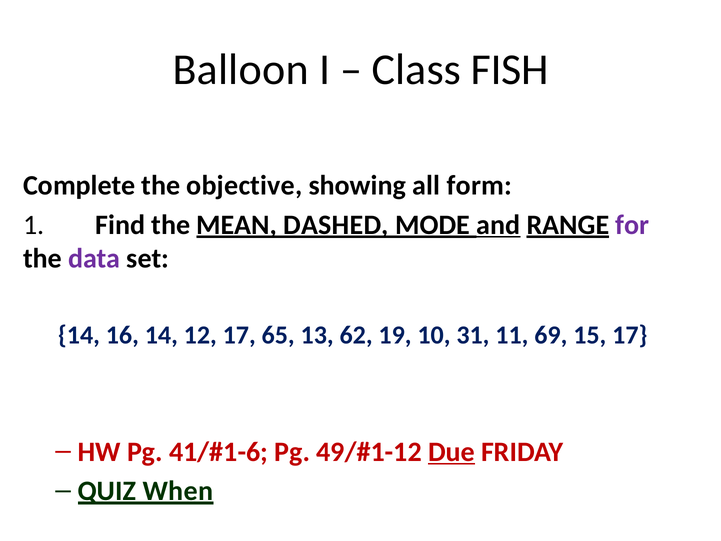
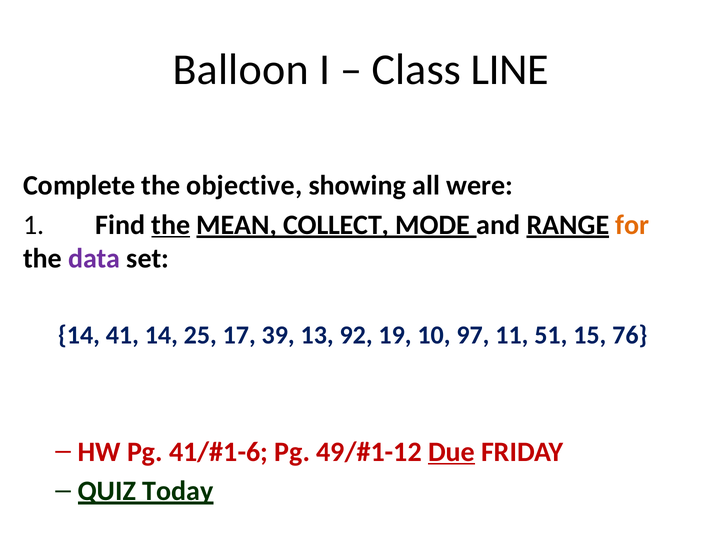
FISH: FISH -> LINE (510, 70)
form: form -> were (480, 185)
the underline: none -> present (171, 225)
DASHED: DASHED -> COLLECT (336, 225)
and underline: present -> none (498, 225)
for colour: purple -> orange (632, 225)
16: 16 -> 41 (122, 335)
12: 12 -> 25 (200, 335)
65: 65 -> 39 (278, 335)
62: 62 -> 92 (356, 335)
31: 31 -> 97 (473, 335)
69: 69 -> 51 (551, 335)
15 17: 17 -> 76 (630, 335)
When: When -> Today (178, 491)
